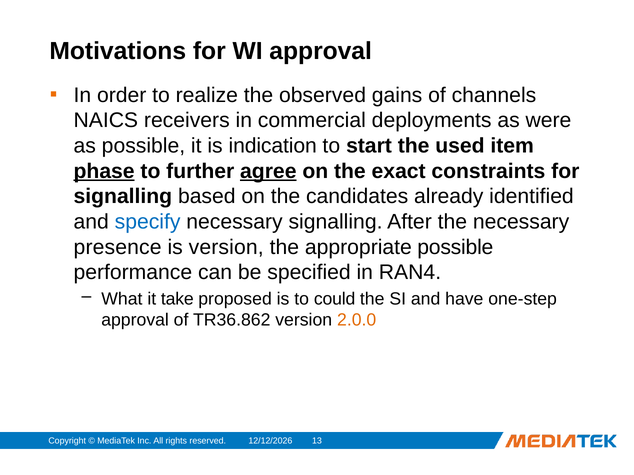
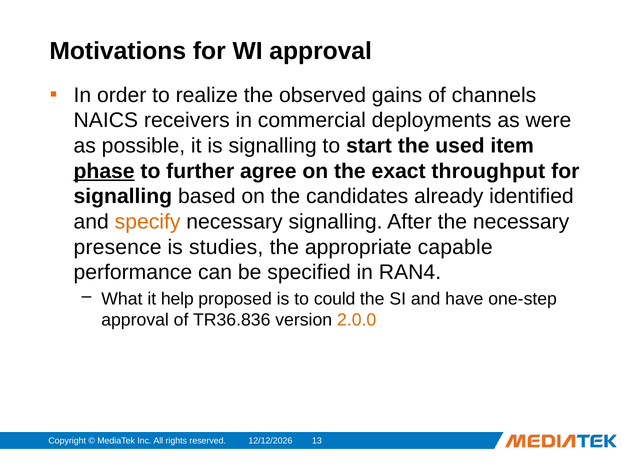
is indication: indication -> signalling (273, 146)
agree underline: present -> none (268, 171)
constraints: constraints -> throughput (488, 171)
specify colour: blue -> orange (148, 222)
is version: version -> studies (226, 247)
appropriate possible: possible -> capable (455, 247)
take: take -> help (177, 299)
TR36.862: TR36.862 -> TR36.836 (232, 320)
